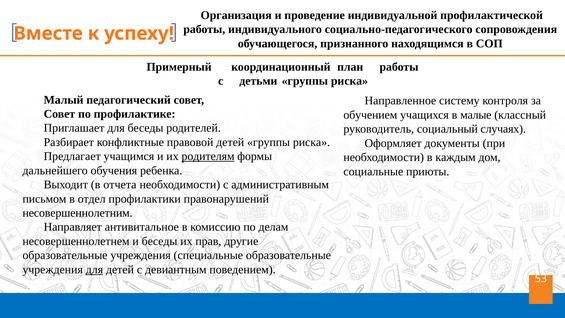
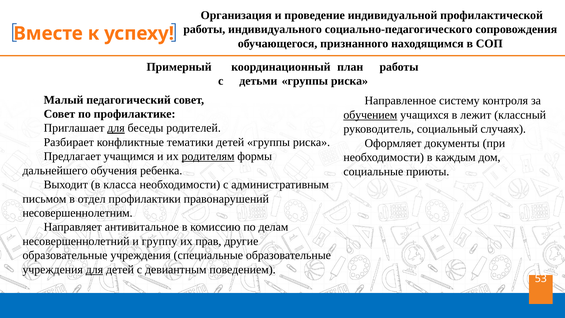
обучением underline: none -> present (370, 115)
малые: малые -> лежит (476, 115)
для underline: none -> present (116, 128)
правовой: правовой -> тематики (190, 142)
отчета: отчета -> класса (120, 185)
несовершеннолетнем: несовершеннолетнем -> несовершеннолетний (76, 241)
и беседы: беседы -> группу (160, 241)
